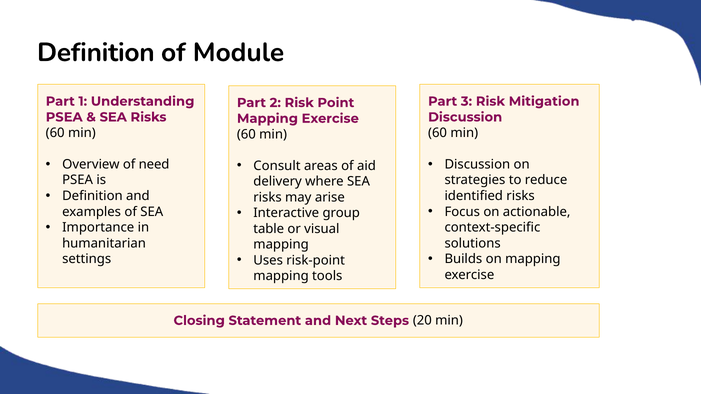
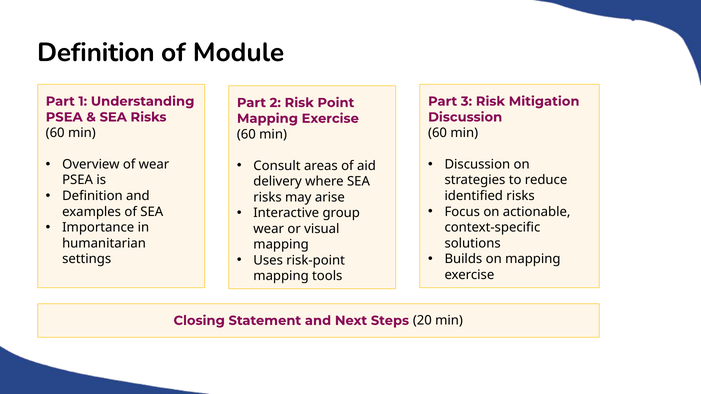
of need: need -> wear (154, 165)
table: table -> wear (269, 229)
